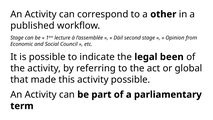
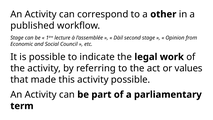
been: been -> work (172, 57)
global: global -> values (189, 68)
